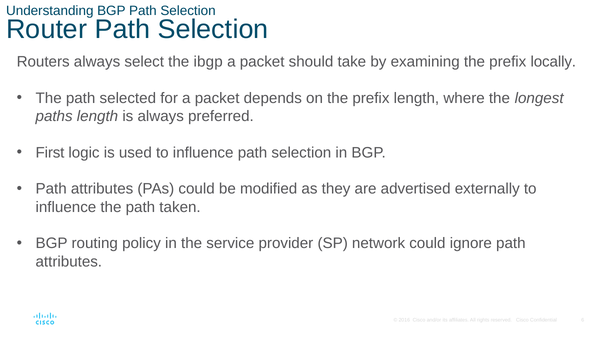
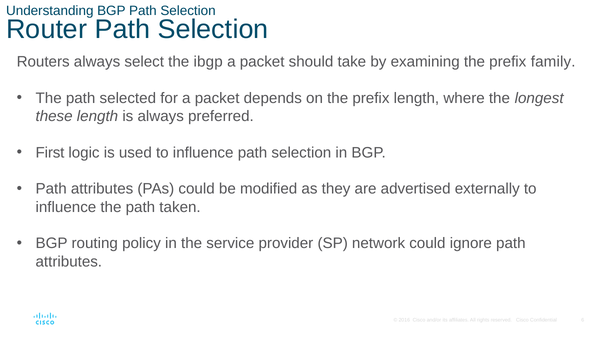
locally: locally -> family (553, 62)
paths: paths -> these (54, 116)
